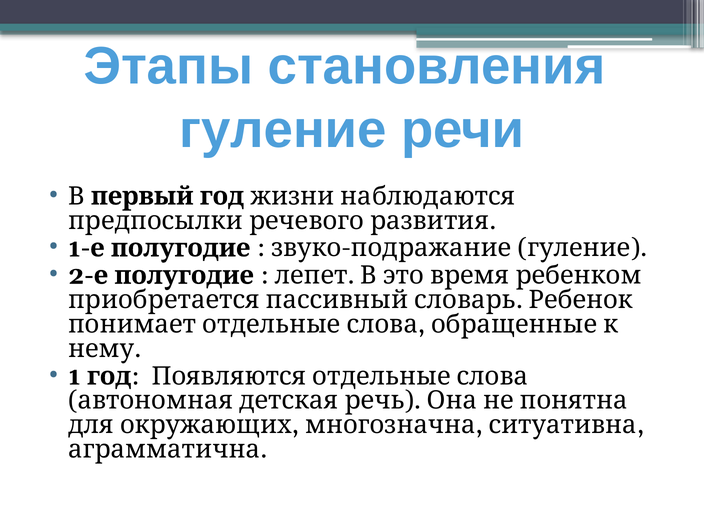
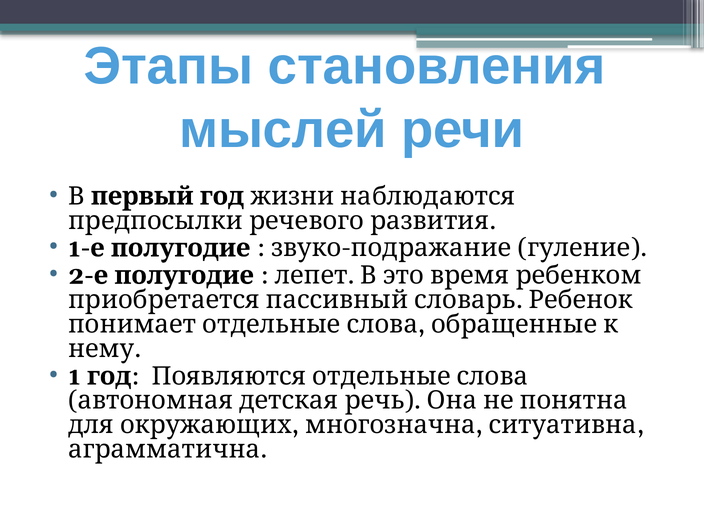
гуление: гуление -> мыслей (283, 130)
